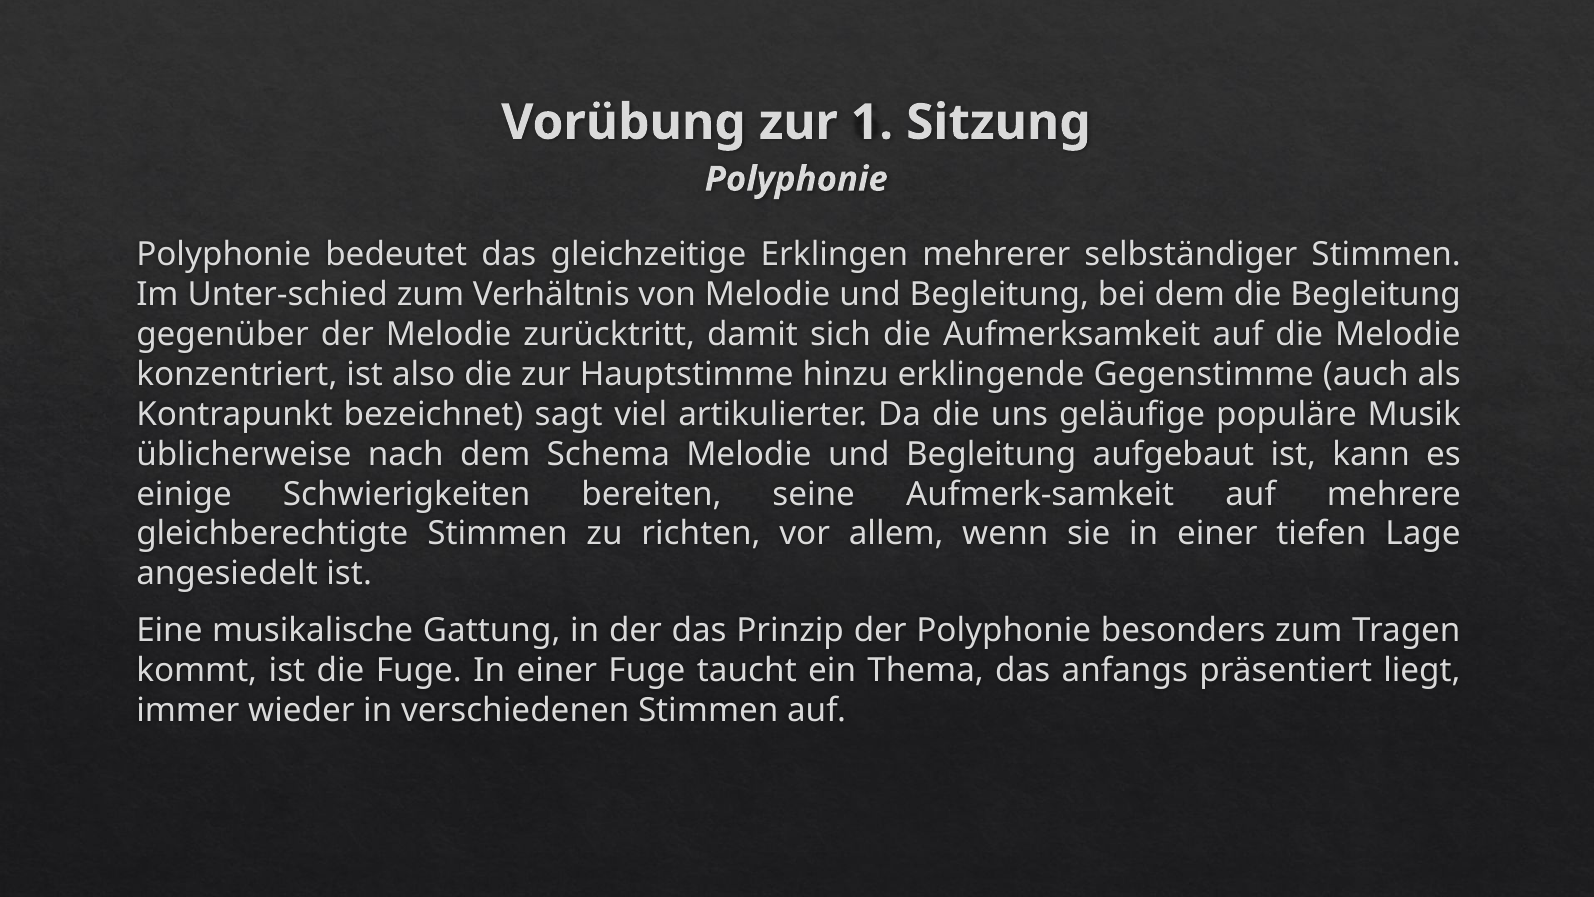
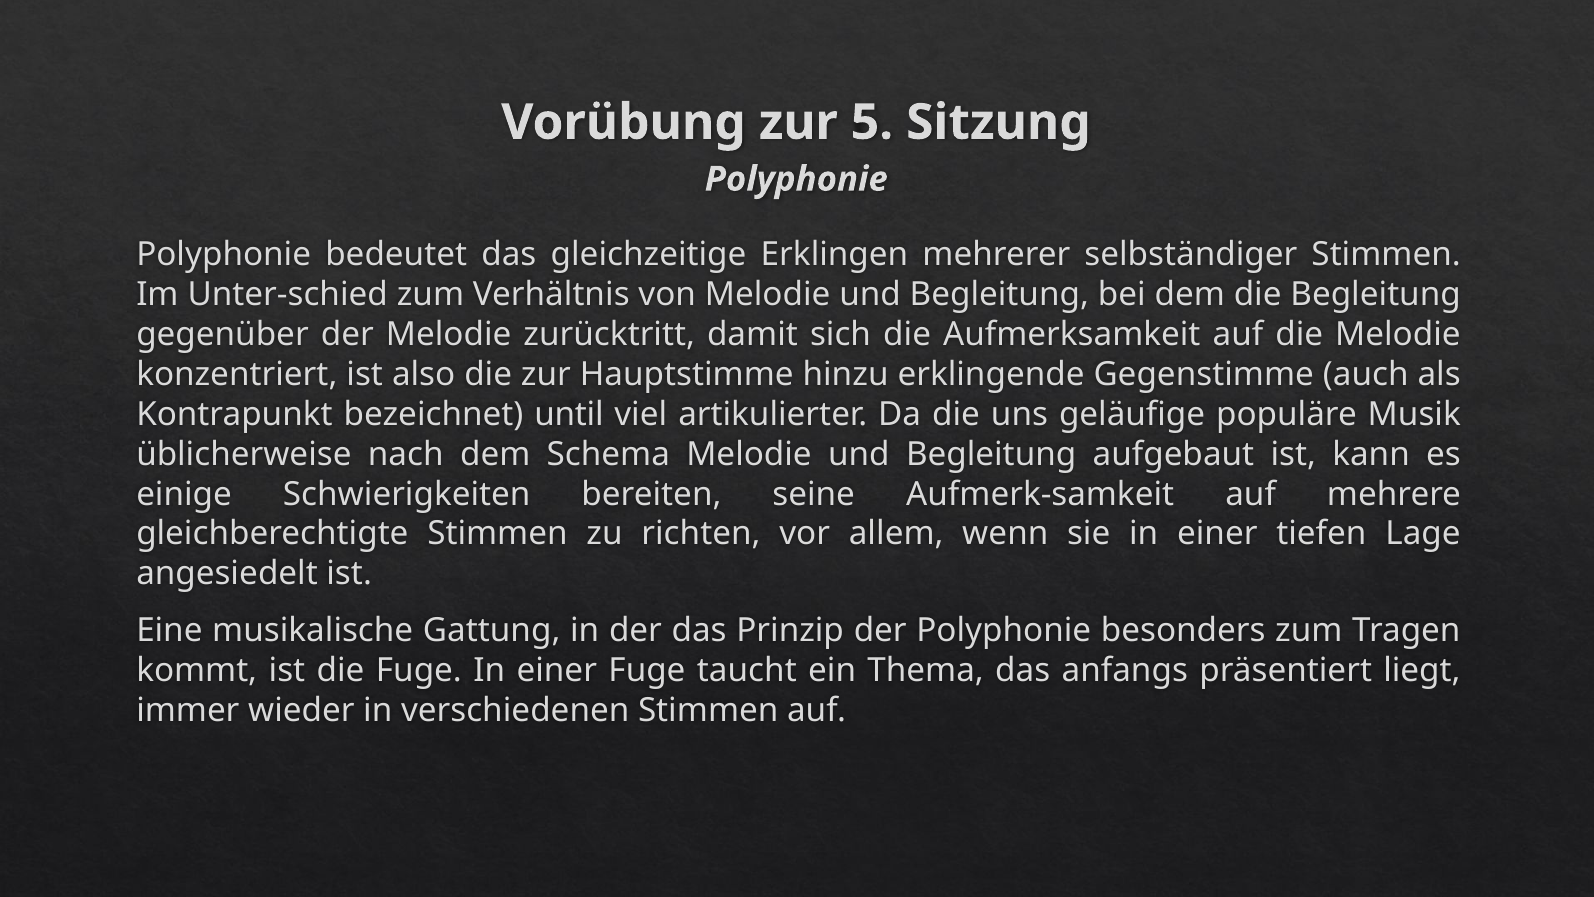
1: 1 -> 5 (872, 122)
sagt: sagt -> until (569, 414)
